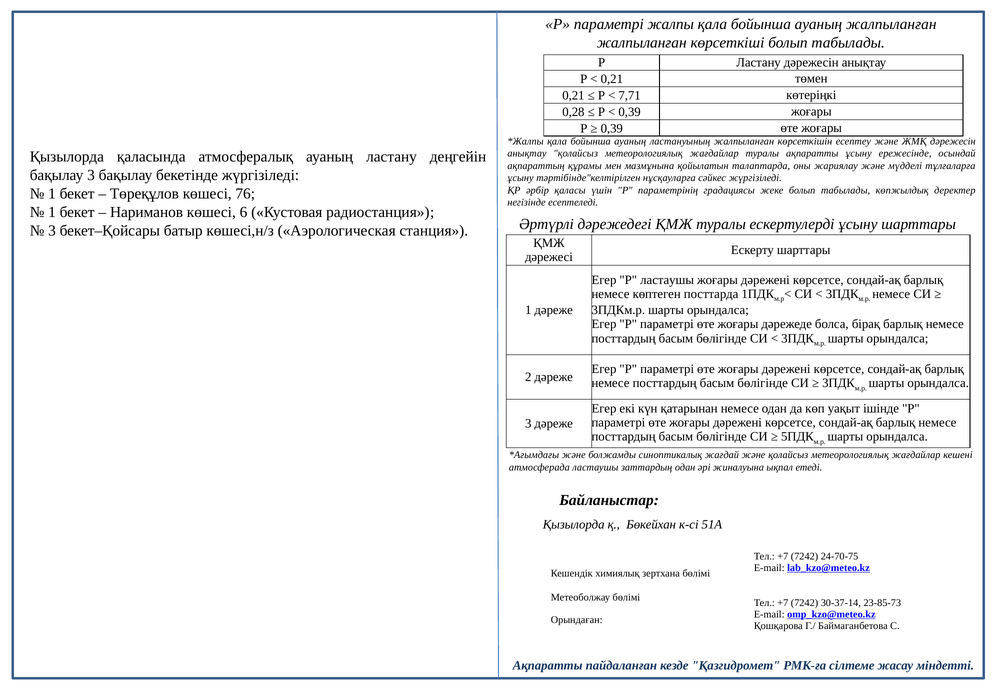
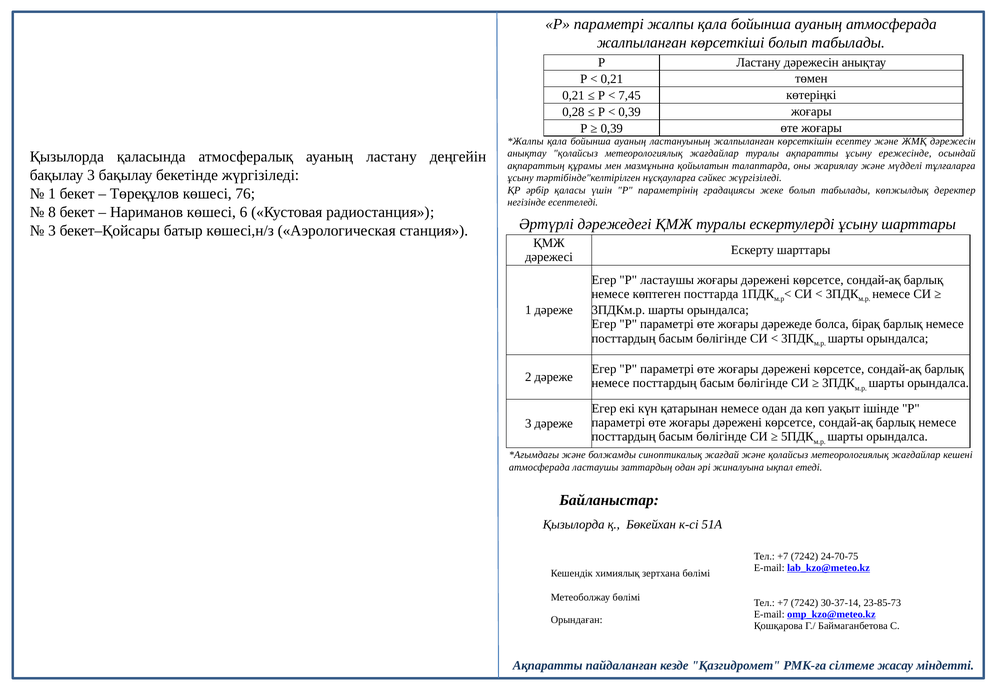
ауаның жалпыланған: жалпыланған -> атмосферада (891, 24)
7,71: 7,71 -> 7,45 (630, 95)
1: 1 -> 8 (52, 212)
